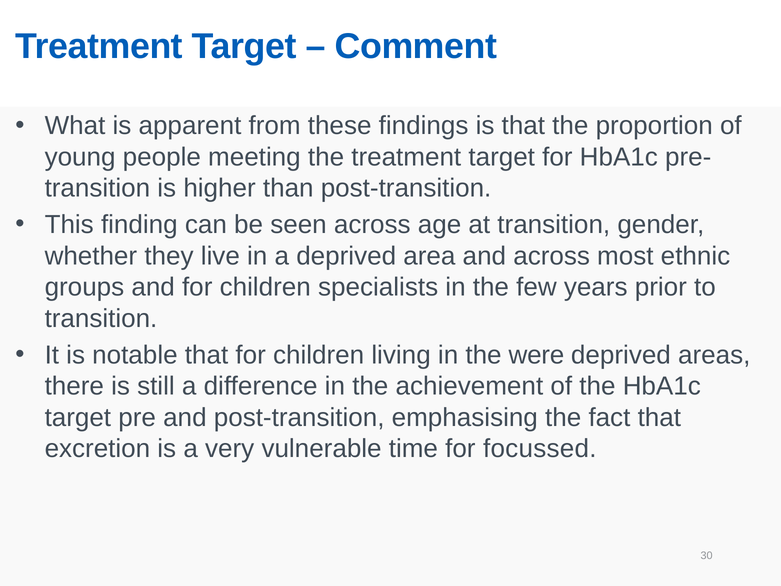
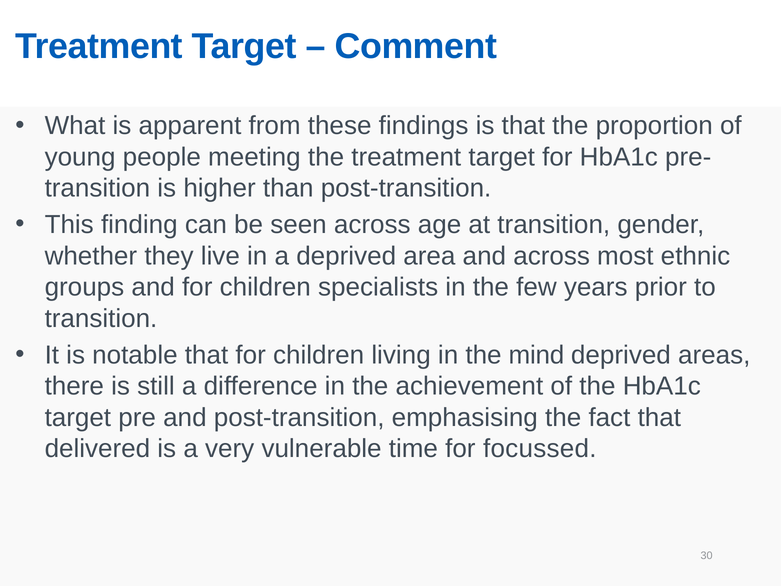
were: were -> mind (536, 355)
excretion: excretion -> delivered (97, 449)
